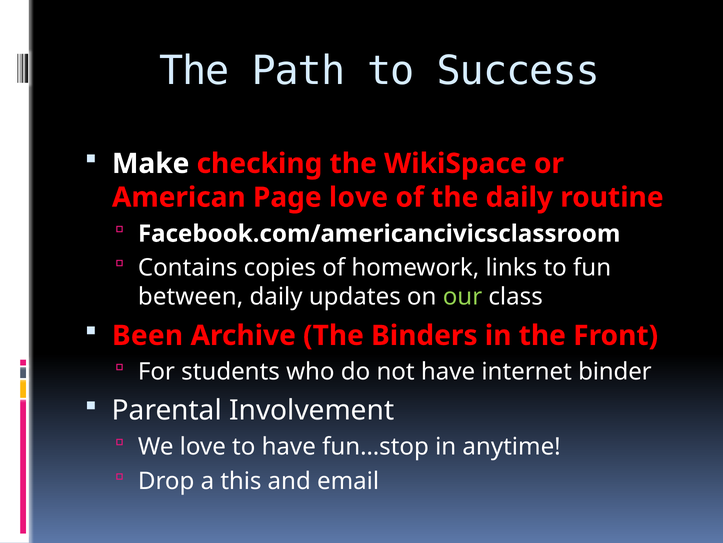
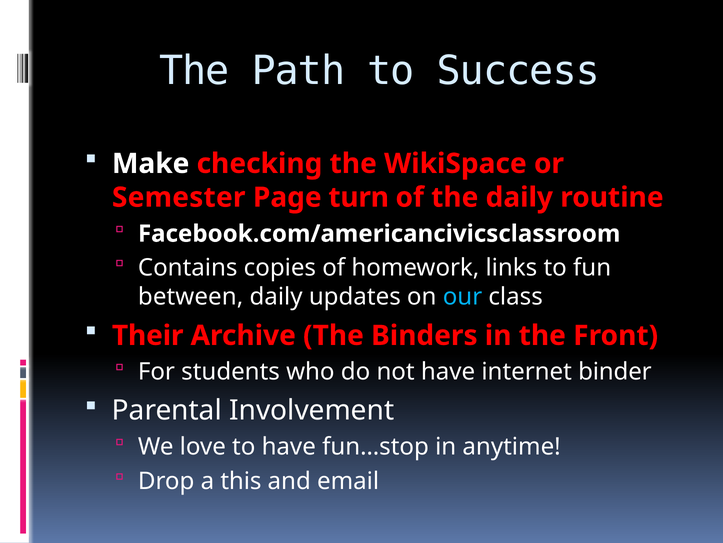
American: American -> Semester (179, 197)
Page love: love -> turn (359, 197)
our colour: light green -> light blue (462, 297)
Been: Been -> Their (148, 335)
